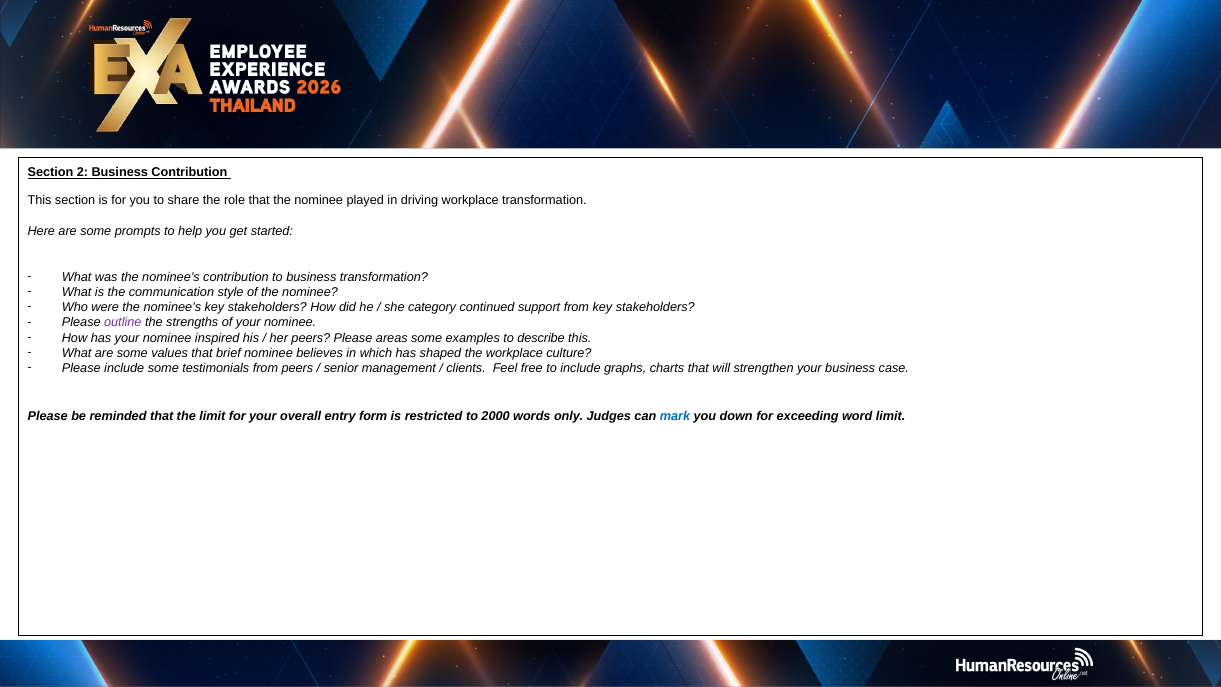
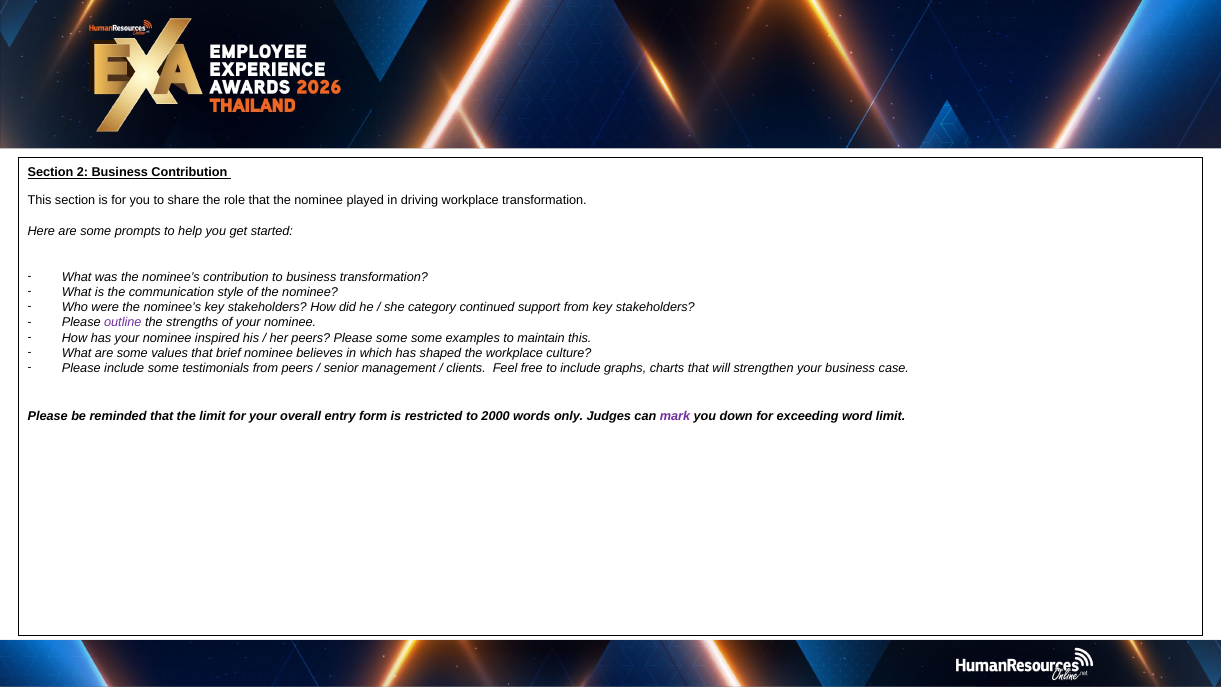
Please areas: areas -> some (392, 338)
describe: describe -> maintain (541, 338)
mark colour: blue -> purple (675, 416)
